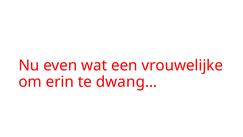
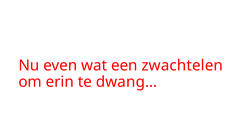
vrouwelijke: vrouwelijke -> zwachtelen (182, 65)
